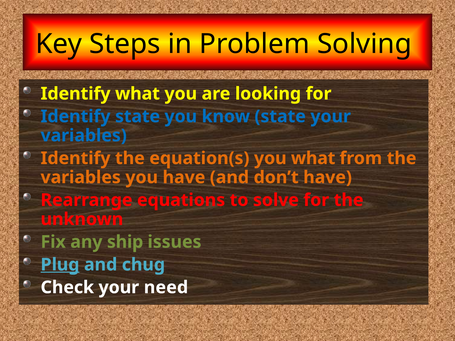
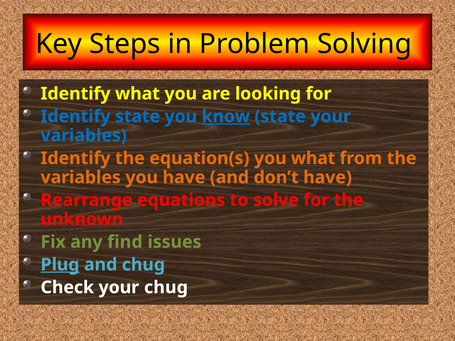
know underline: none -> present (226, 117)
ship: ship -> find (125, 242)
your need: need -> chug (166, 288)
